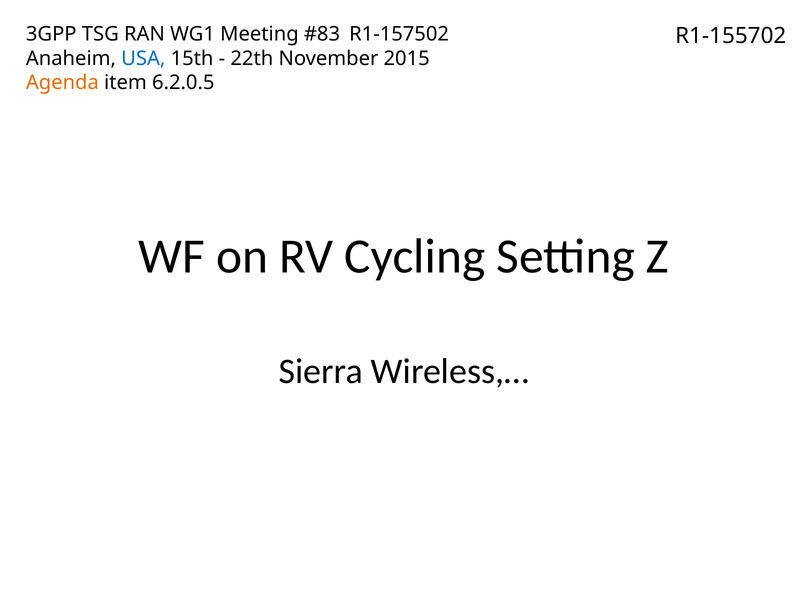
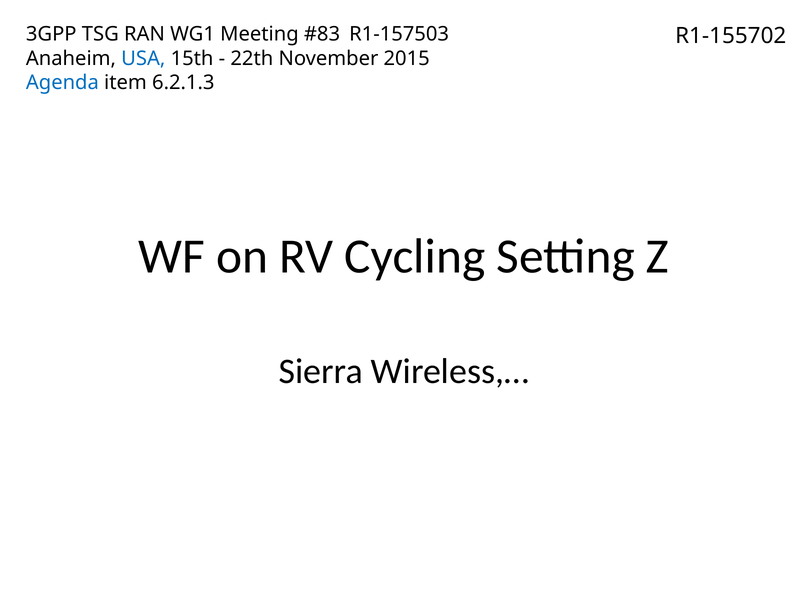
R1-157502: R1-157502 -> R1-157503 (399, 34)
Agenda colour: orange -> blue (62, 83)
6.2.0.5: 6.2.0.5 -> 6.2.1.3 (183, 83)
